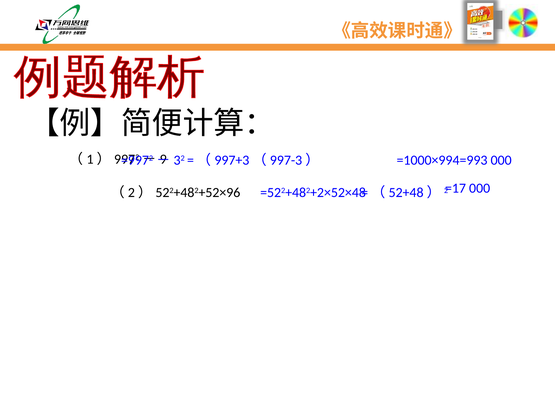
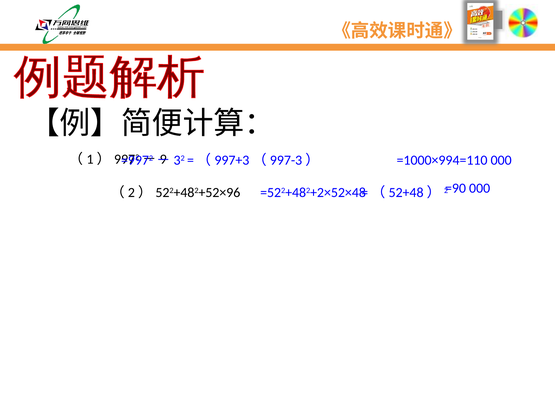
=1000×994=993: =1000×994=993 -> =1000×994=110 (442, 160)
=17: =17 -> =90 (456, 188)
